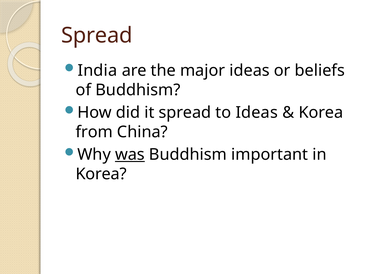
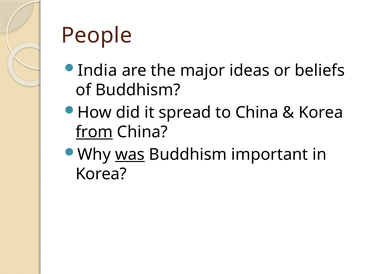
Spread: Spread -> People (97, 35)
to Ideas: Ideas -> China (257, 113)
from underline: none -> present (94, 132)
